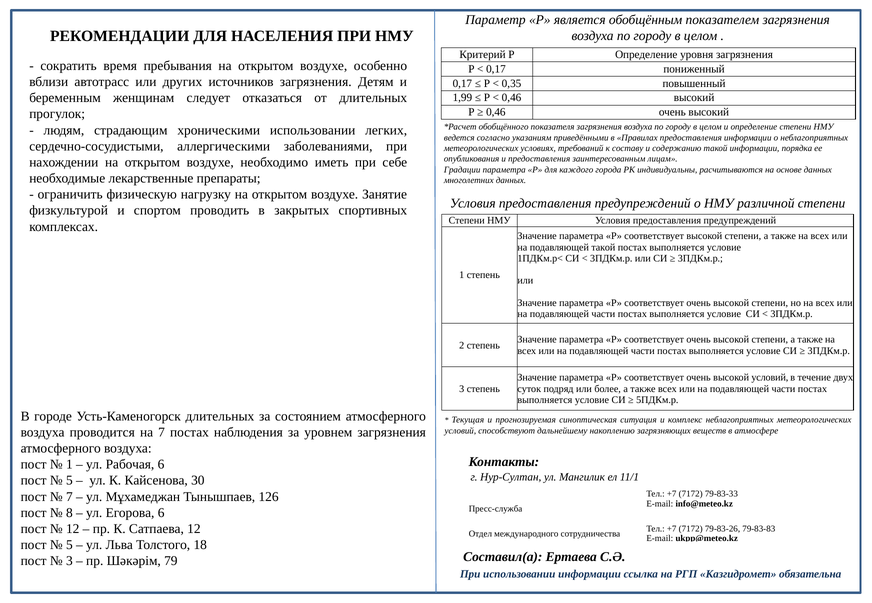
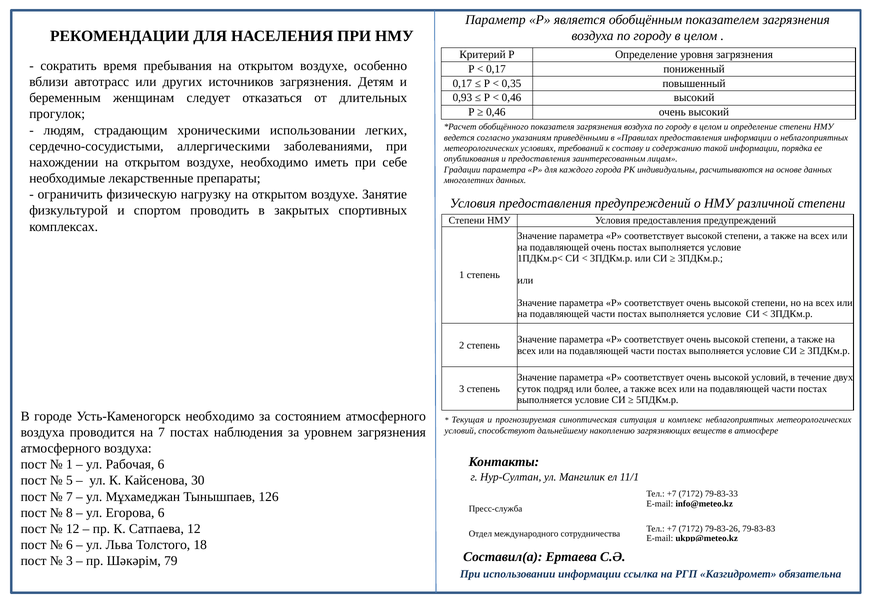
1,99: 1,99 -> 0,93 (462, 98)
подавляющей такой: такой -> очень (603, 247)
Усть-Каменогорск длительных: длительных -> необходимо (220, 417)
5: 5 -> 6 (69, 545)
